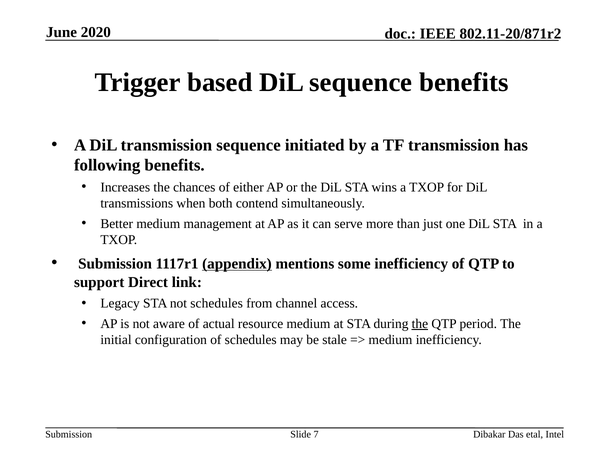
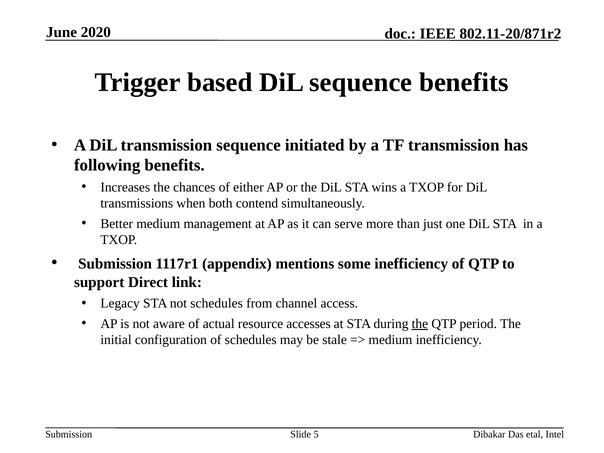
appendix underline: present -> none (237, 264)
resource medium: medium -> accesses (309, 324)
7: 7 -> 5 (316, 434)
